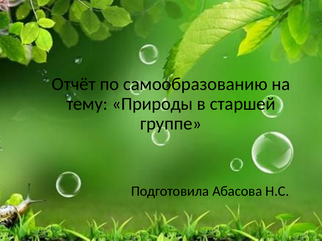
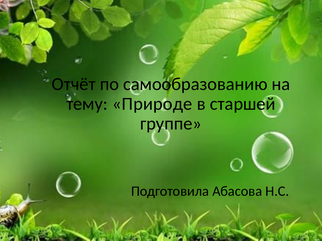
Природы: Природы -> Природе (152, 104)
